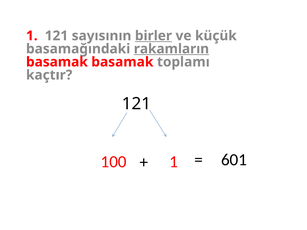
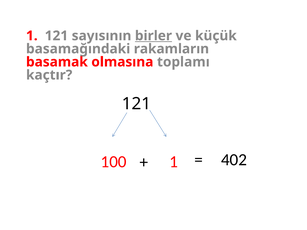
rakamların underline: present -> none (171, 49)
basamak basamak: basamak -> olmasına (122, 62)
601: 601 -> 402 (234, 160)
